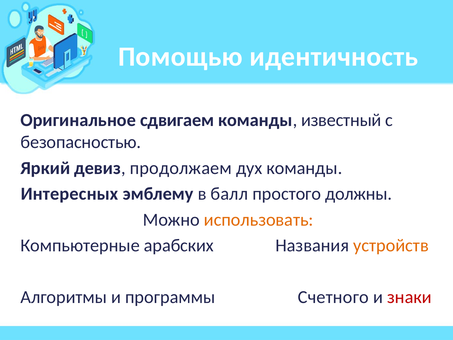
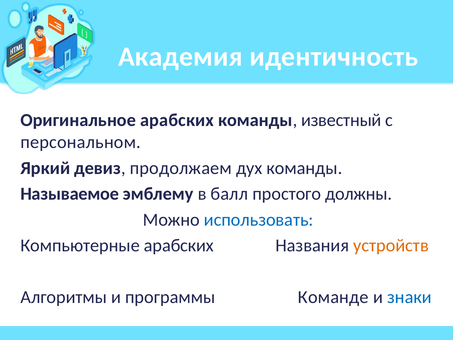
Помощью: Помощью -> Академия (180, 57)
Оригинальное сдвигаем: сдвигаем -> арабских (177, 120)
безопасностью: безопасностью -> персональном (81, 142)
Интересных: Интересных -> Называемое (70, 194)
использовать colour: orange -> blue (259, 219)
Счетного: Счетного -> Команде (333, 297)
знаки colour: red -> blue (410, 297)
